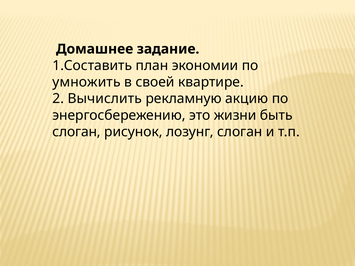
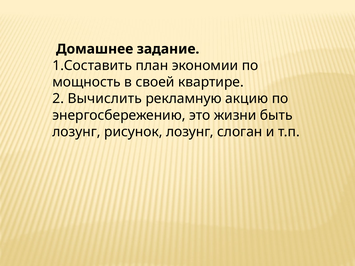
умножить: умножить -> мощность (87, 82)
слоган: слоган -> лозунг (76, 132)
